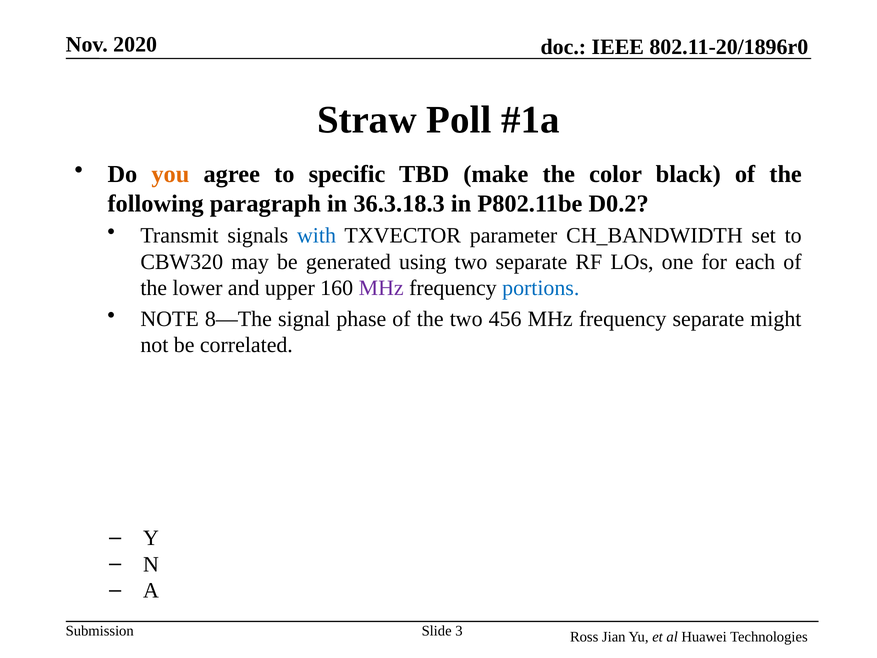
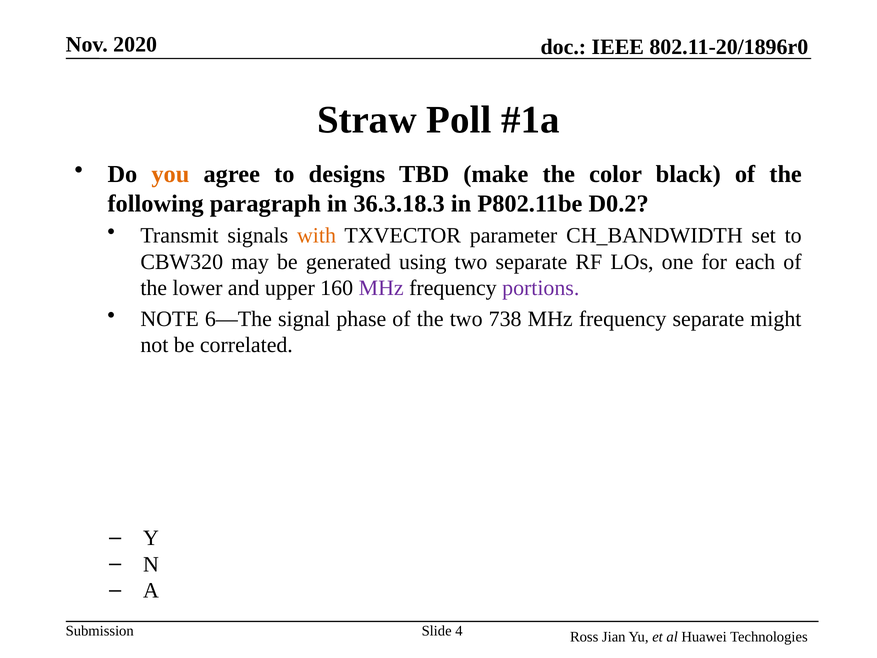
specific: specific -> designs (347, 174)
with colour: blue -> orange (316, 235)
portions colour: blue -> purple (541, 288)
8—The: 8—The -> 6—The (238, 319)
456: 456 -> 738 (505, 319)
3: 3 -> 4 (459, 631)
